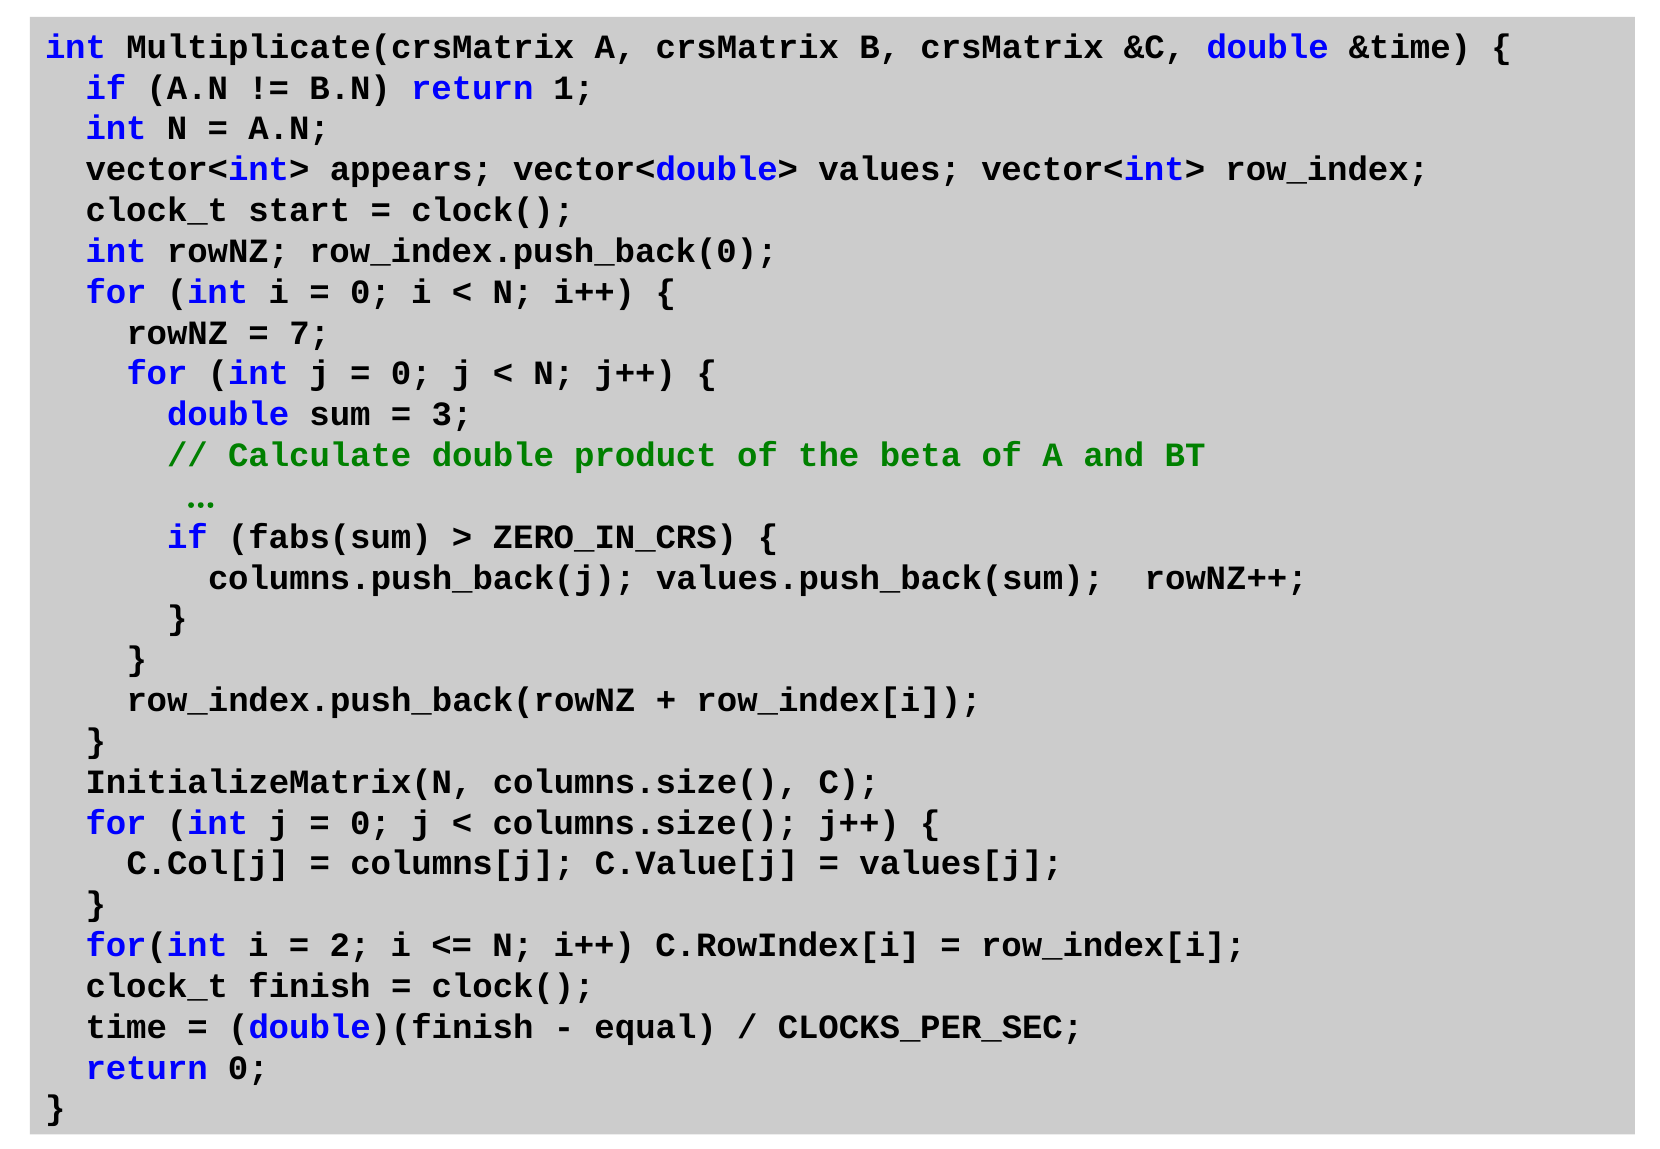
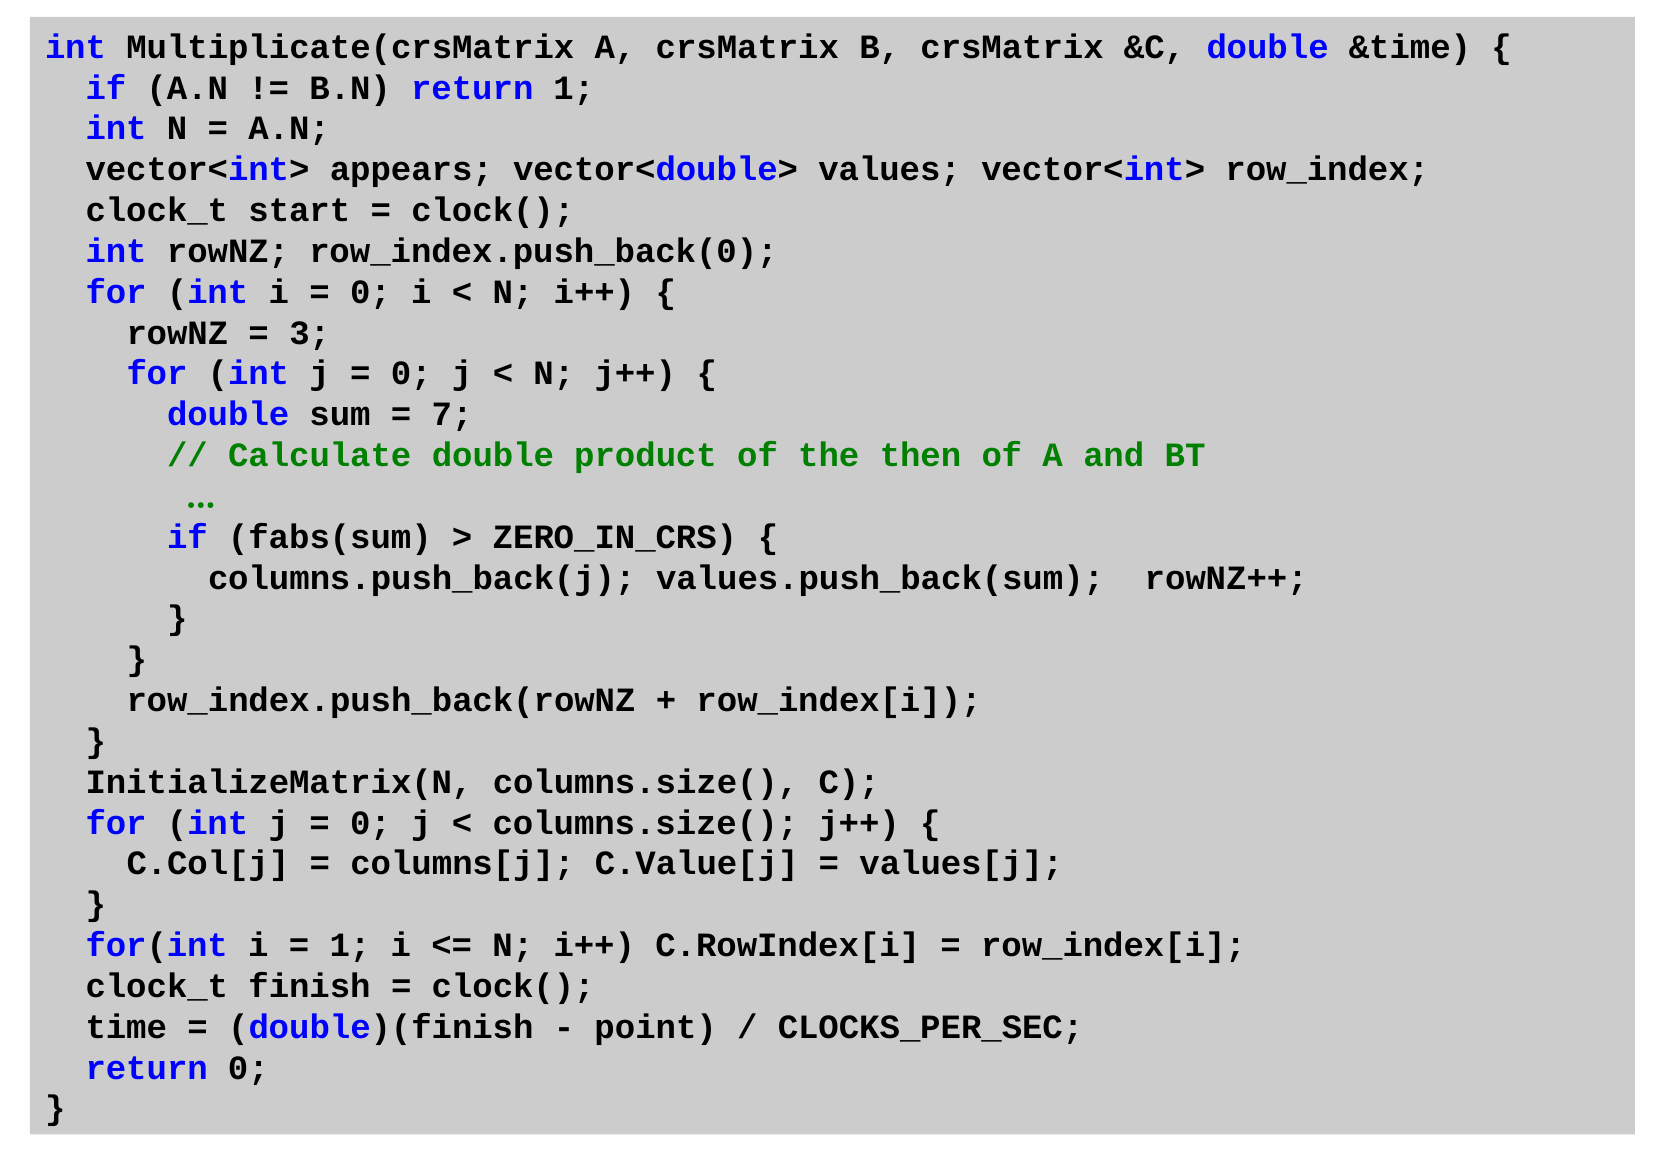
7: 7 -> 3 (310, 333)
3: 3 -> 7 (452, 415)
beta: beta -> then (920, 456)
2: 2 -> 1 (350, 946)
equal: equal -> point (656, 1027)
